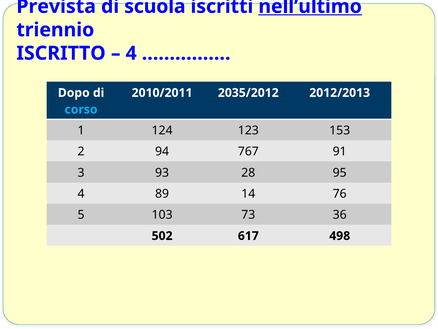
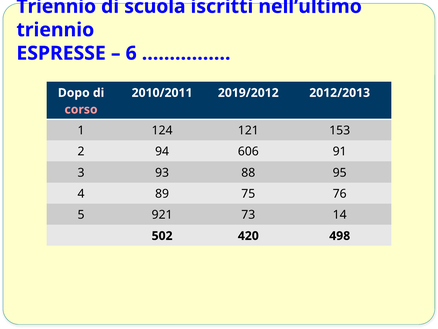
Prevista: Prevista -> Triennio (56, 6)
nell’ultimo underline: present -> none (310, 6)
ISCRITTO: ISCRITTO -> ESPRESSE (61, 53)
4: 4 -> 6 (131, 53)
2035/2012: 2035/2012 -> 2019/2012 (248, 93)
corso colour: light blue -> pink (81, 109)
123: 123 -> 121 (248, 130)
767: 767 -> 606 (248, 151)
28: 28 -> 88 (248, 172)
14: 14 -> 75 (248, 193)
103: 103 -> 921 (162, 215)
36: 36 -> 14 (340, 215)
617: 617 -> 420 (248, 236)
